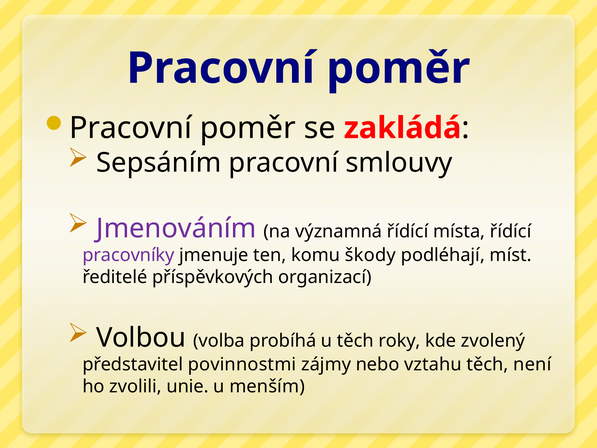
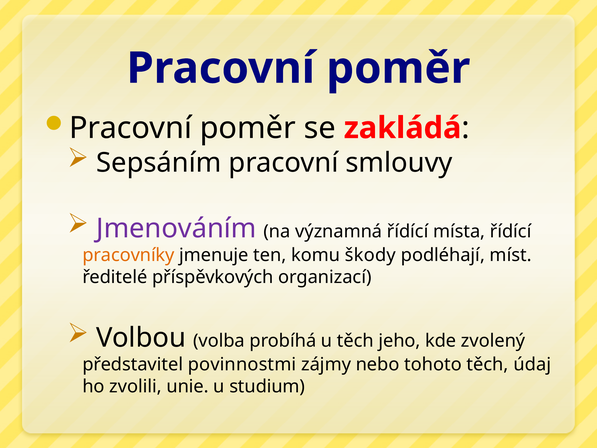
pracovníky colour: purple -> orange (128, 255)
roky: roky -> jeho (399, 341)
vztahu: vztahu -> tohoto (433, 364)
není: není -> údaj (532, 364)
menším: menším -> studium (267, 386)
